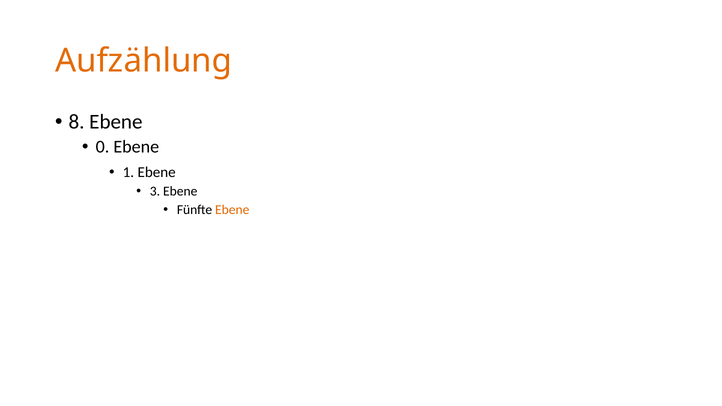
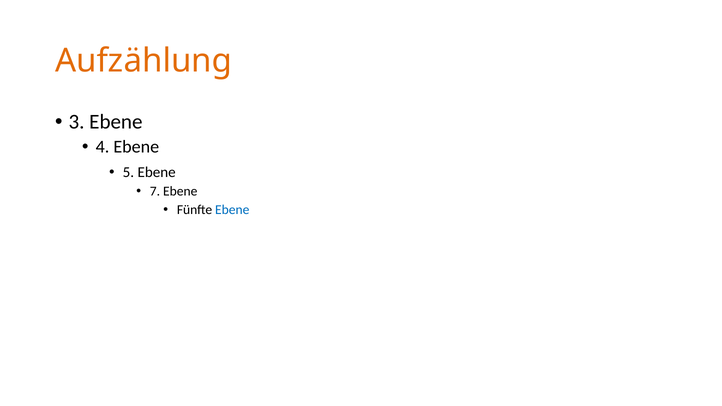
8: 8 -> 3 (77, 122)
0: 0 -> 4 (103, 147)
1: 1 -> 5 (128, 172)
3: 3 -> 7 (155, 192)
Ebene colour: orange -> blue (232, 210)
